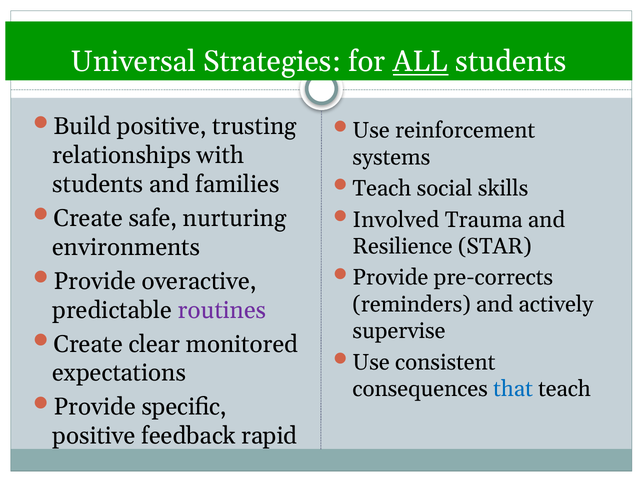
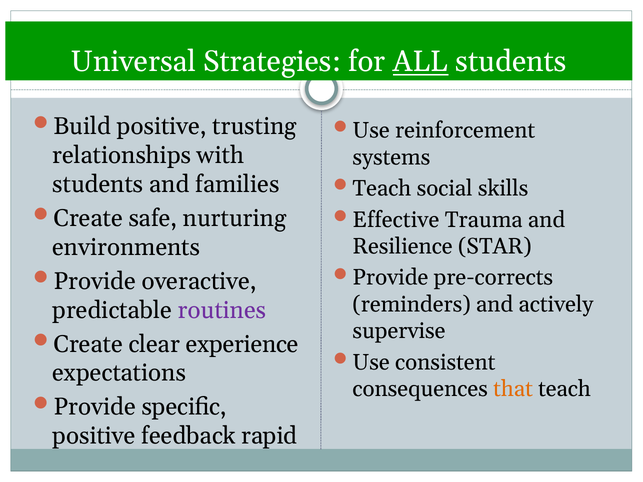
Involved: Involved -> Effective (396, 220)
monitored: monitored -> experience (242, 344)
that colour: blue -> orange (513, 389)
